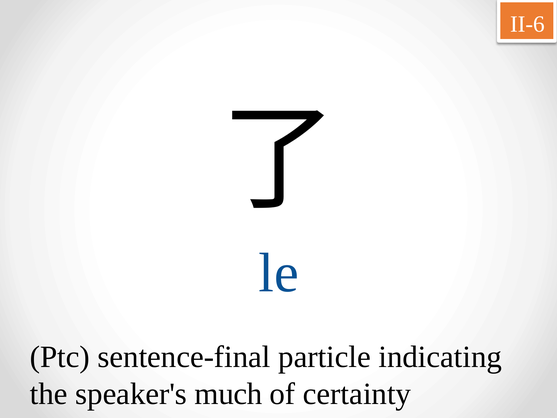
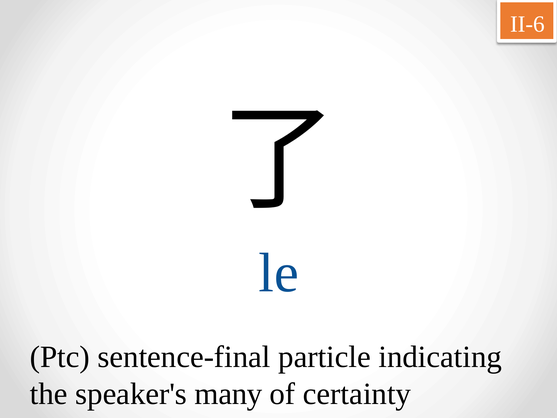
much: much -> many (229, 394)
